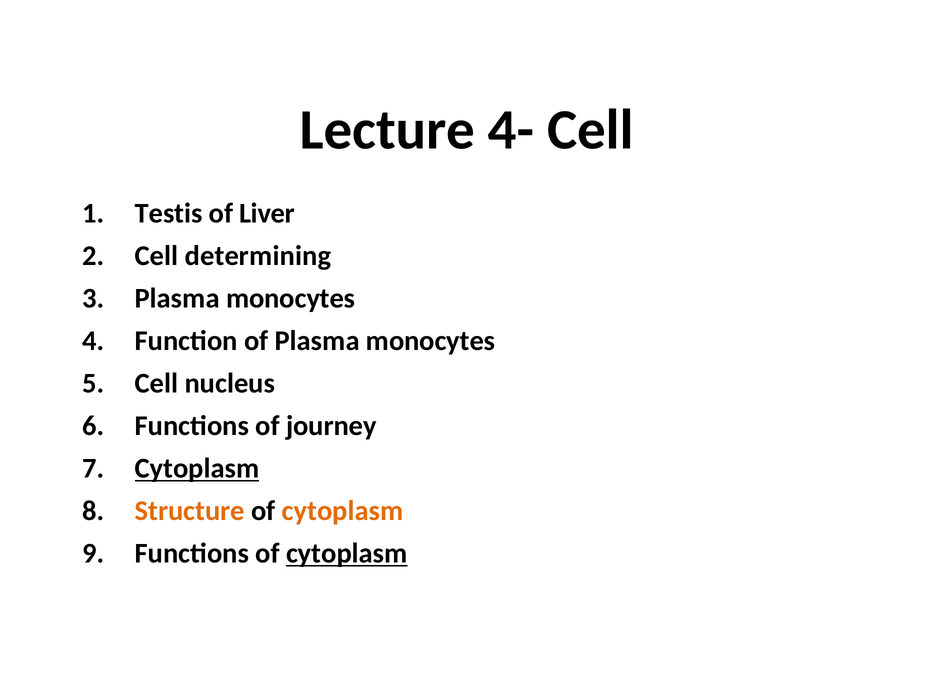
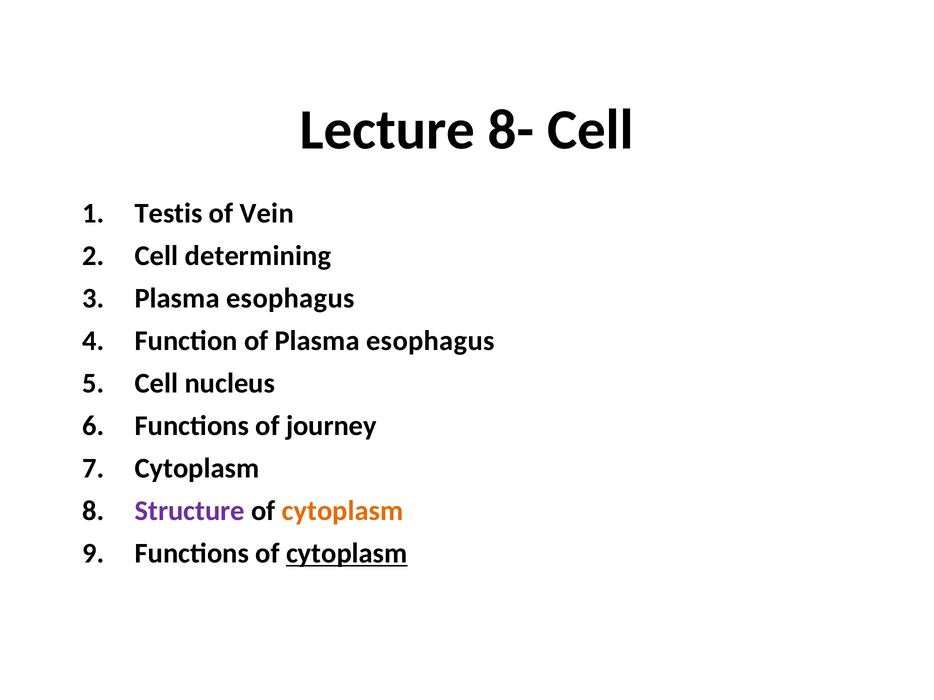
4-: 4- -> 8- (511, 130)
Liver: Liver -> Vein (267, 213)
monocytes: monocytes -> esophagus (290, 299)
of Plasma monocytes: monocytes -> esophagus (430, 341)
Cytoplasm underline: present -> none (197, 469)
Structure colour: orange -> purple (190, 511)
